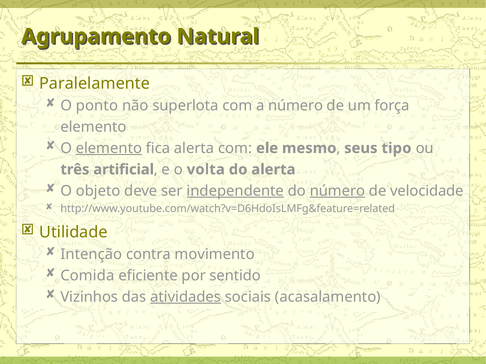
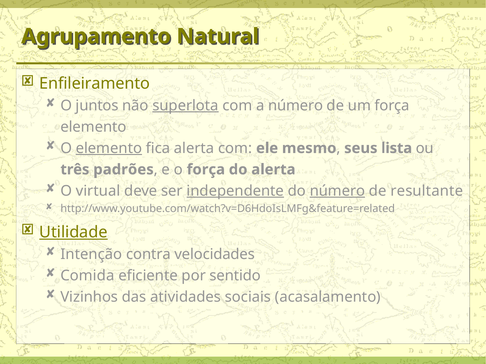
Paralelamente: Paralelamente -> Enfileiramento (95, 84)
ponto: ponto -> juntos (97, 106)
superlota underline: none -> present (185, 106)
tipo: tipo -> lista (397, 148)
artificial: artificial -> padrões (124, 170)
o volta: volta -> força (206, 170)
objeto: objeto -> virtual (98, 191)
velocidade: velocidade -> resultante (427, 191)
Utilidade underline: none -> present (73, 232)
movimento: movimento -> velocidades (215, 255)
atividades underline: present -> none (186, 297)
